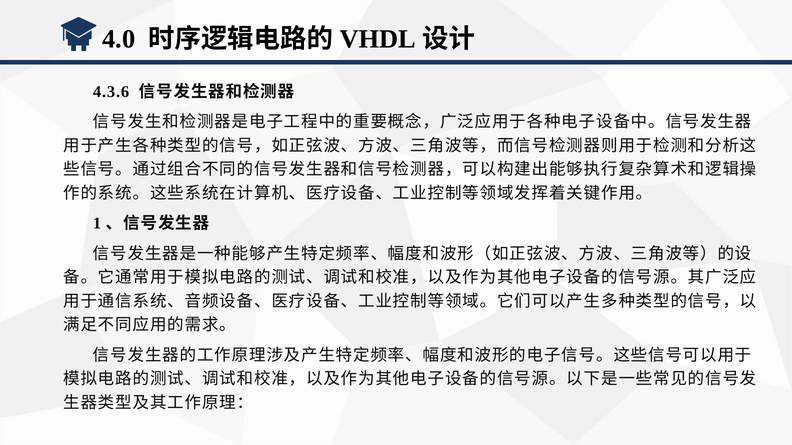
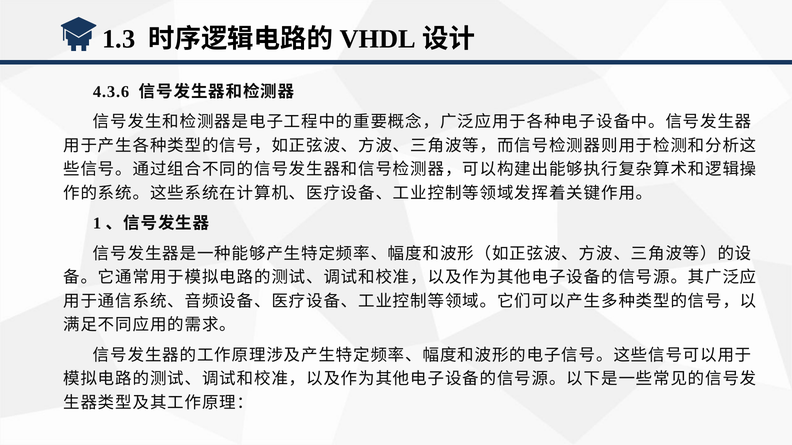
4.0: 4.0 -> 1.3 (119, 39)
